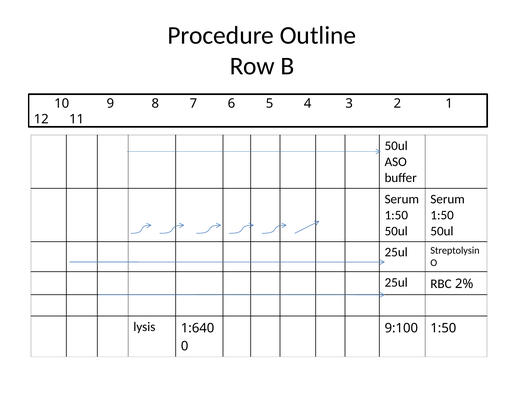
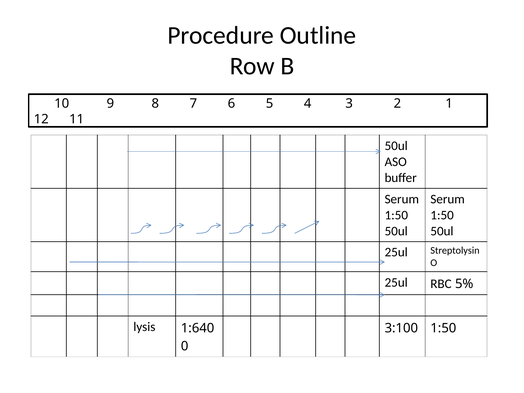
2%: 2% -> 5% (464, 284)
9:100: 9:100 -> 3:100 (401, 328)
